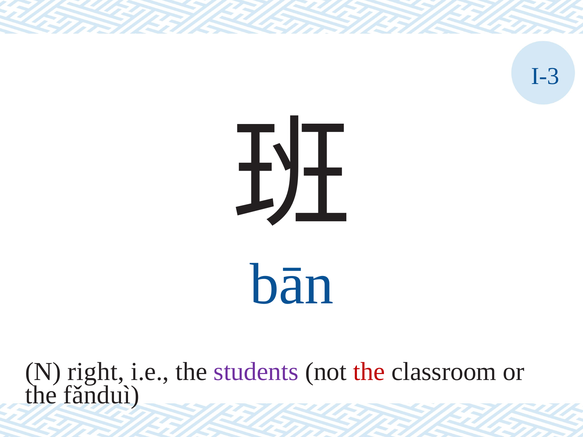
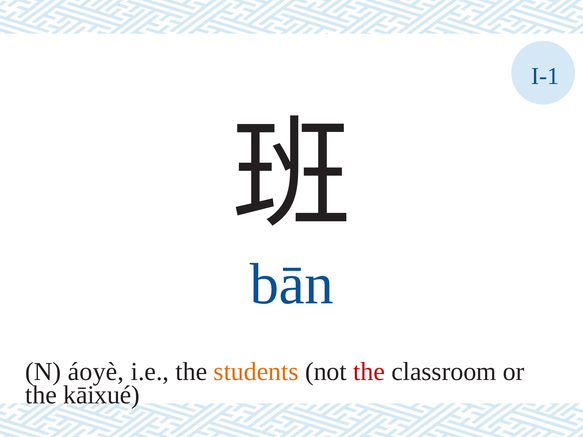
I-3: I-3 -> I-1 (545, 76)
right: right -> áoyè (96, 372)
students colour: purple -> orange (256, 372)
fǎnduì: fǎnduì -> kāixué (102, 395)
